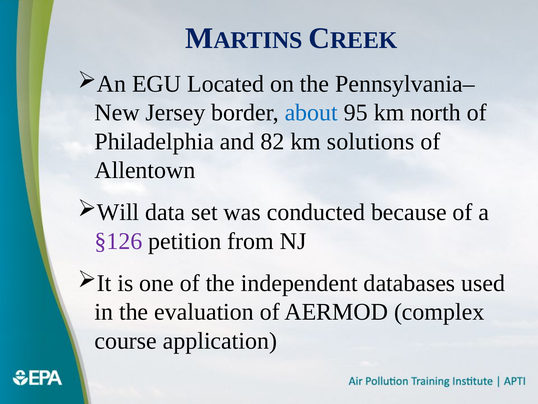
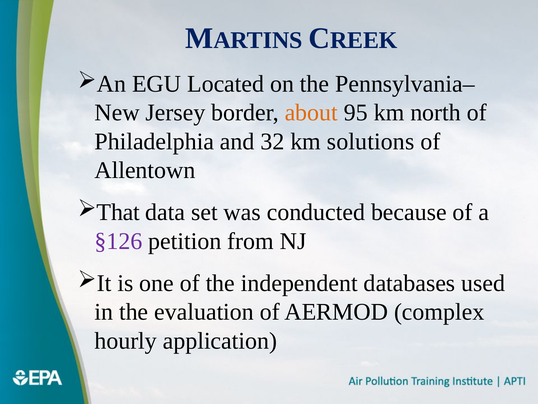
about colour: blue -> orange (311, 113)
82: 82 -> 32 (272, 141)
Will: Will -> That (118, 212)
course: course -> hourly (126, 340)
